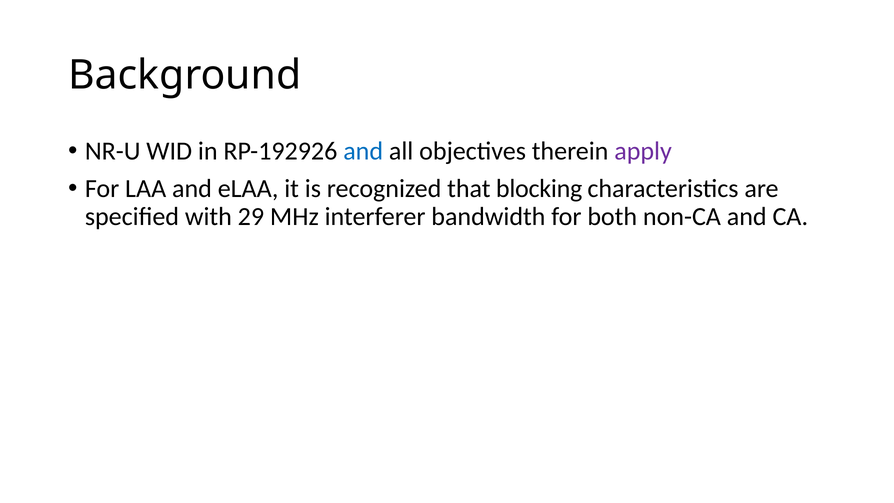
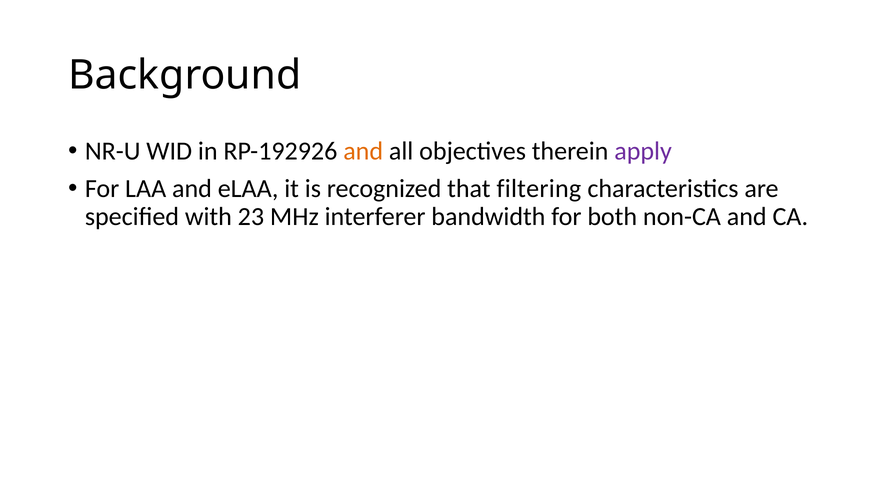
and colour: blue -> orange (363, 151)
blocking: blocking -> filtering (539, 189)
29: 29 -> 23 (251, 217)
